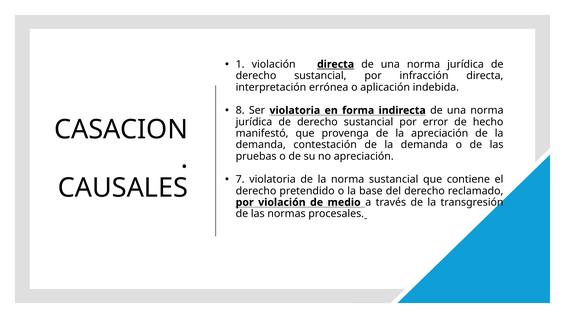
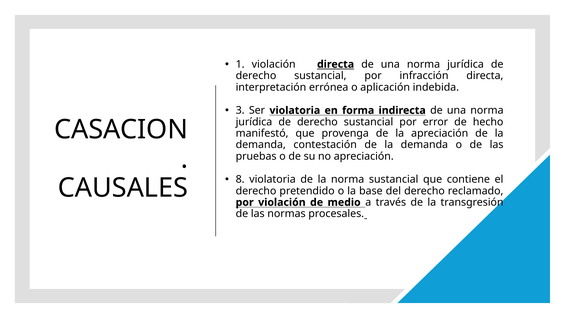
8: 8 -> 3 (240, 110)
7: 7 -> 8 (240, 179)
